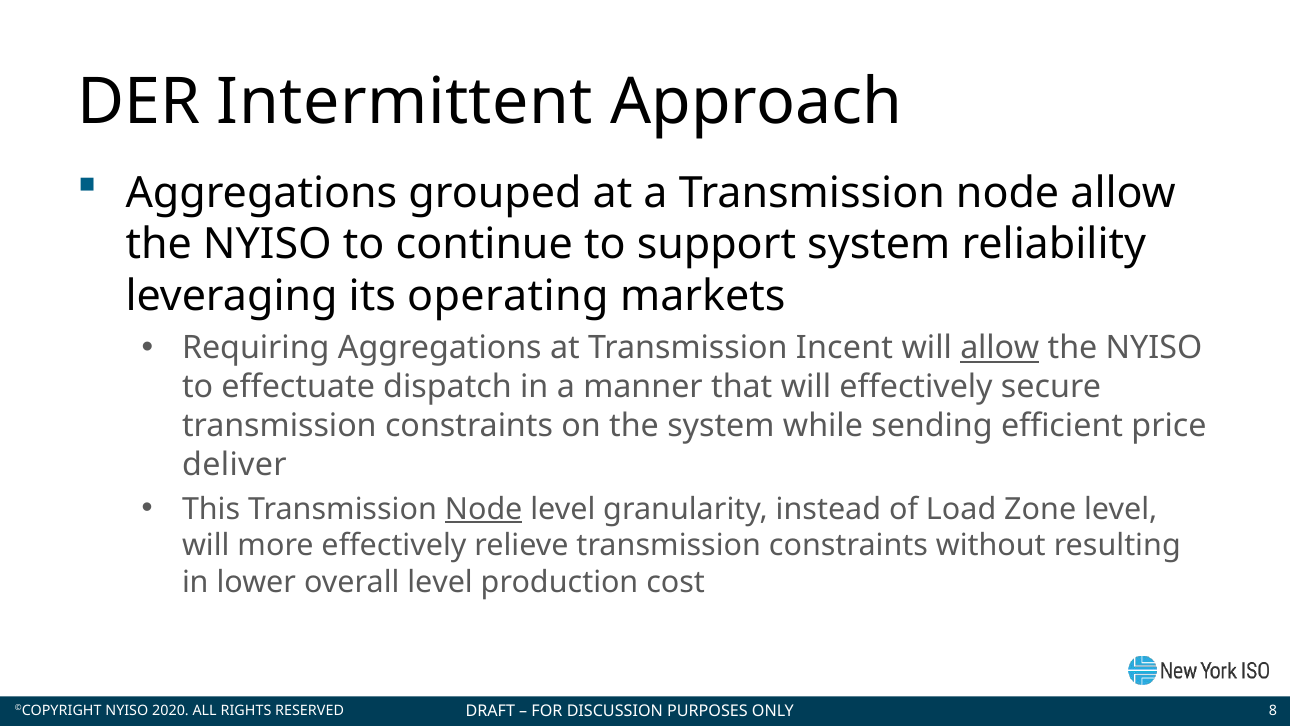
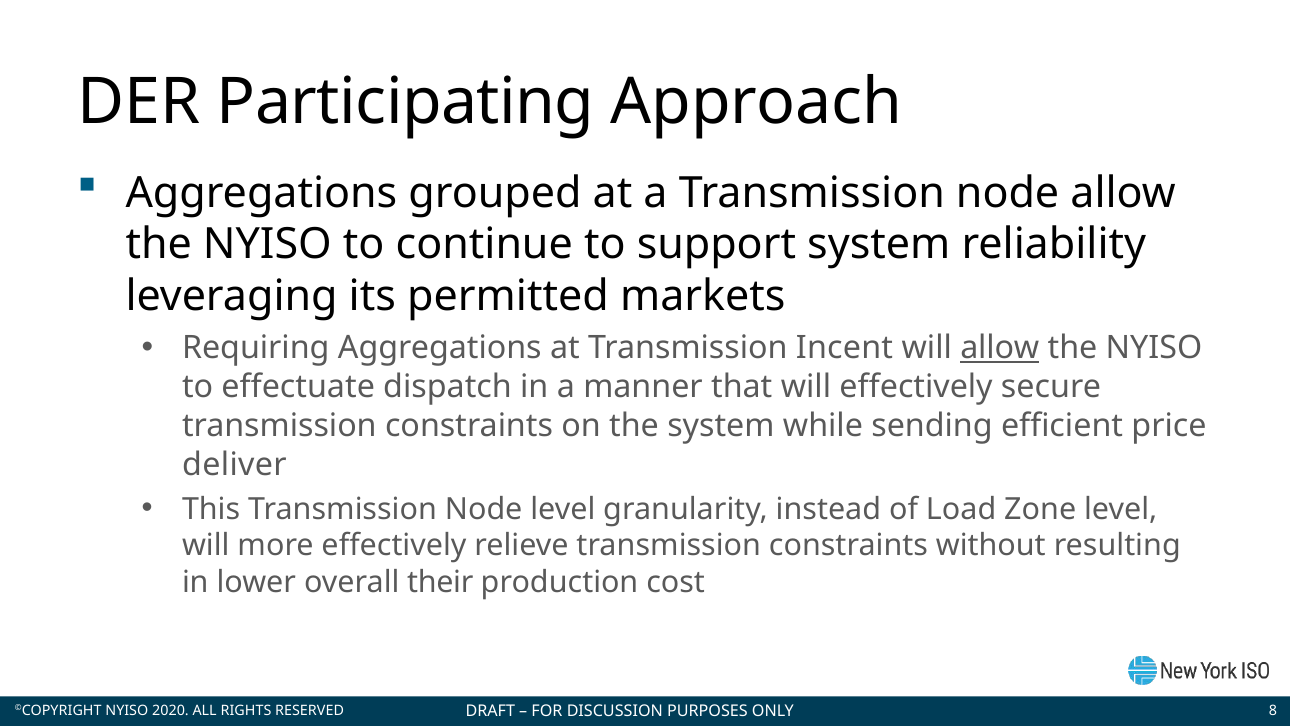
Intermittent: Intermittent -> Participating (406, 102)
operating: operating -> permitted (508, 296)
Node underline: present -> none (484, 509)
overall level: level -> their (440, 582)
